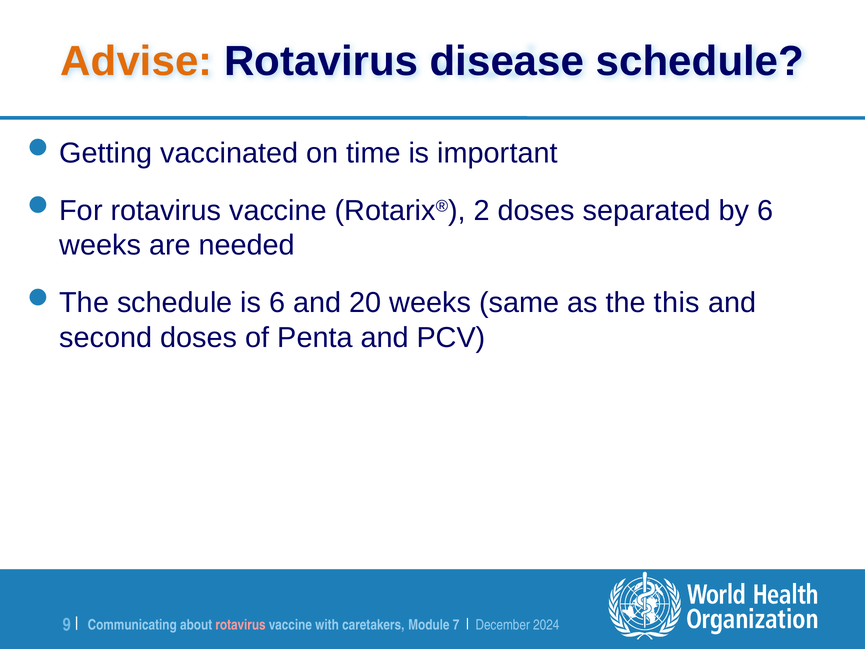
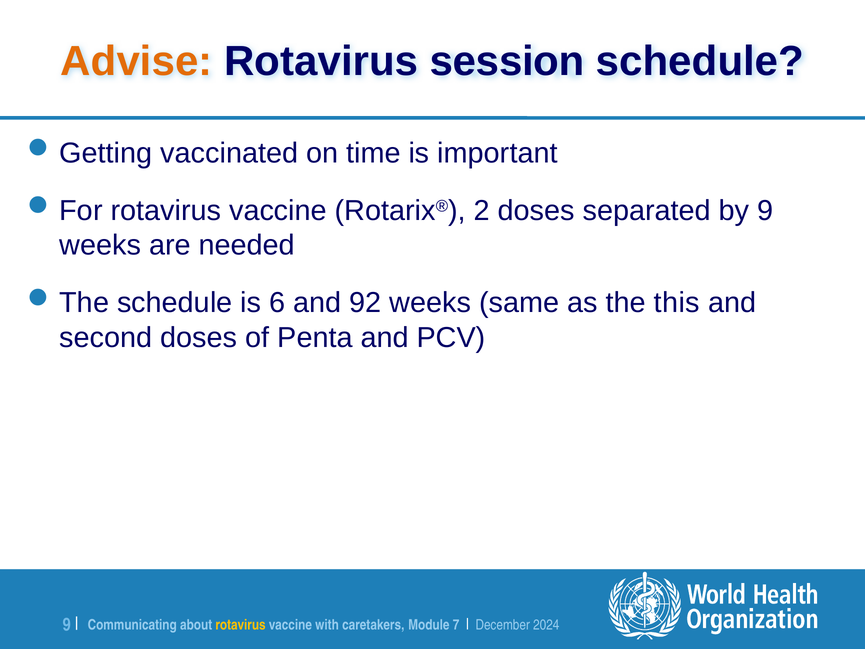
disease: disease -> session (507, 61)
by 6: 6 -> 9 (765, 211)
20: 20 -> 92 (365, 303)
rotavirus colour: pink -> yellow (241, 625)
